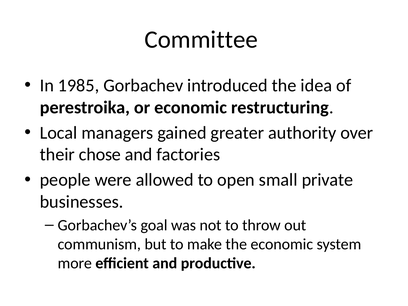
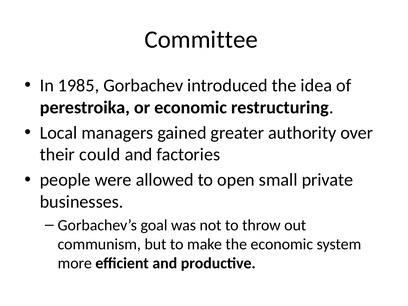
chose: chose -> could (100, 155)
